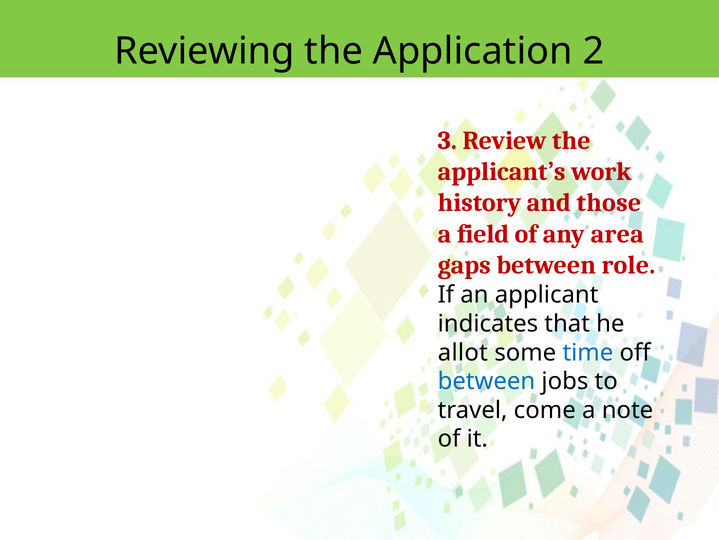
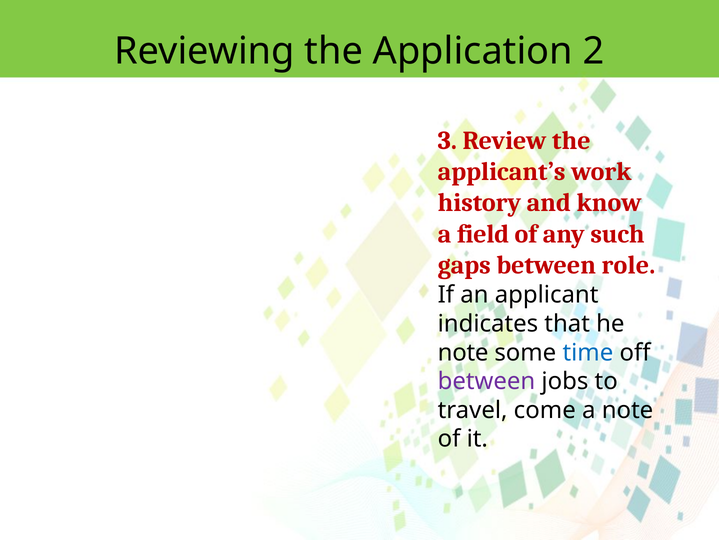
those: those -> know (609, 203)
area: area -> such (618, 234)
allot: allot -> note (463, 352)
between colour: blue -> purple (486, 381)
